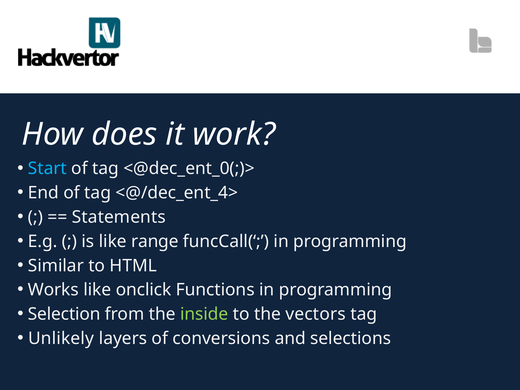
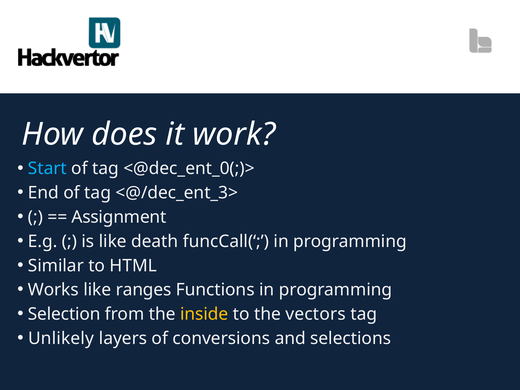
<@/dec_ent_4>: <@/dec_ent_4> -> <@/dec_ent_3> (177, 193)
Statements: Statements -> Assignment (119, 217)
range: range -> death (155, 241)
onclick: onclick -> ranges (144, 290)
inside colour: light green -> yellow (204, 314)
